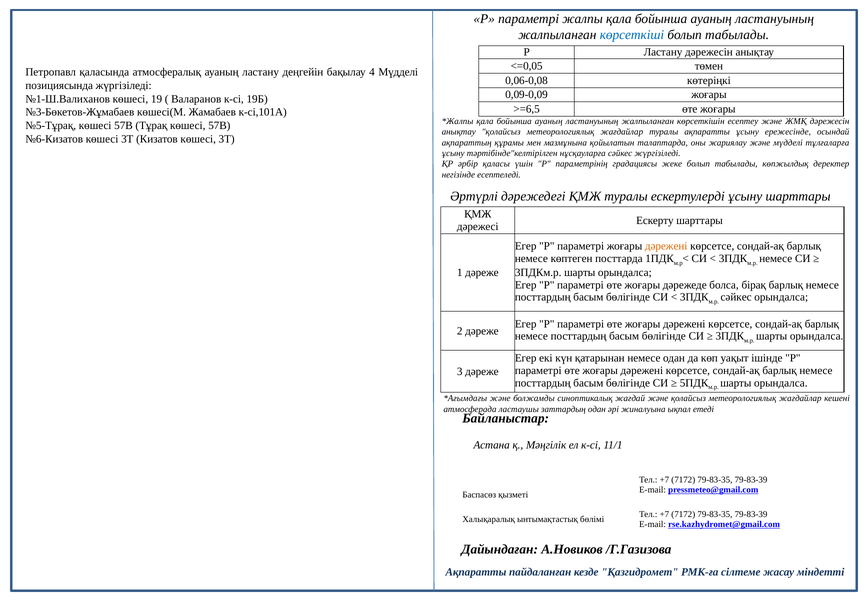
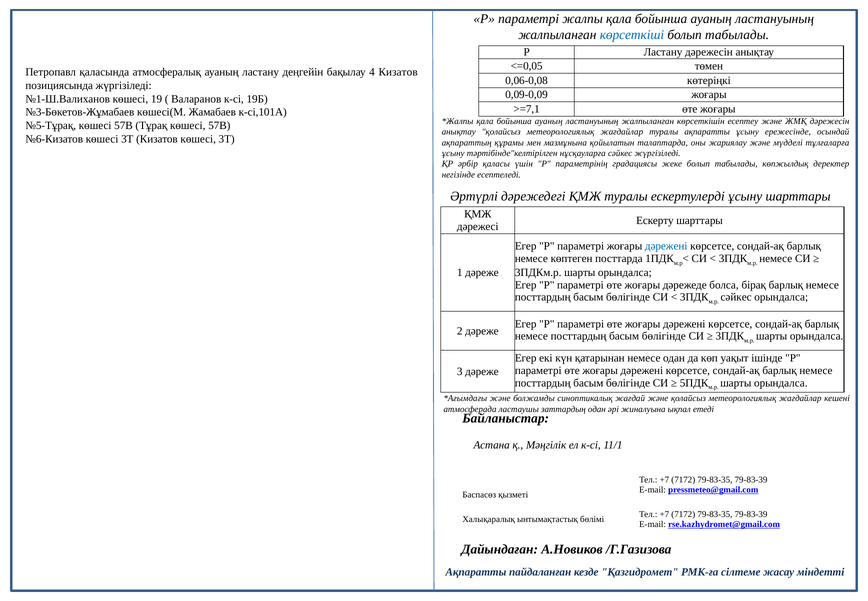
4 Мүдделі: Мүдделі -> Кизатов (398, 72)
>=6,5: >=6,5 -> >=7,1 (527, 109)
дәрежені colour: orange -> blue (666, 246)
